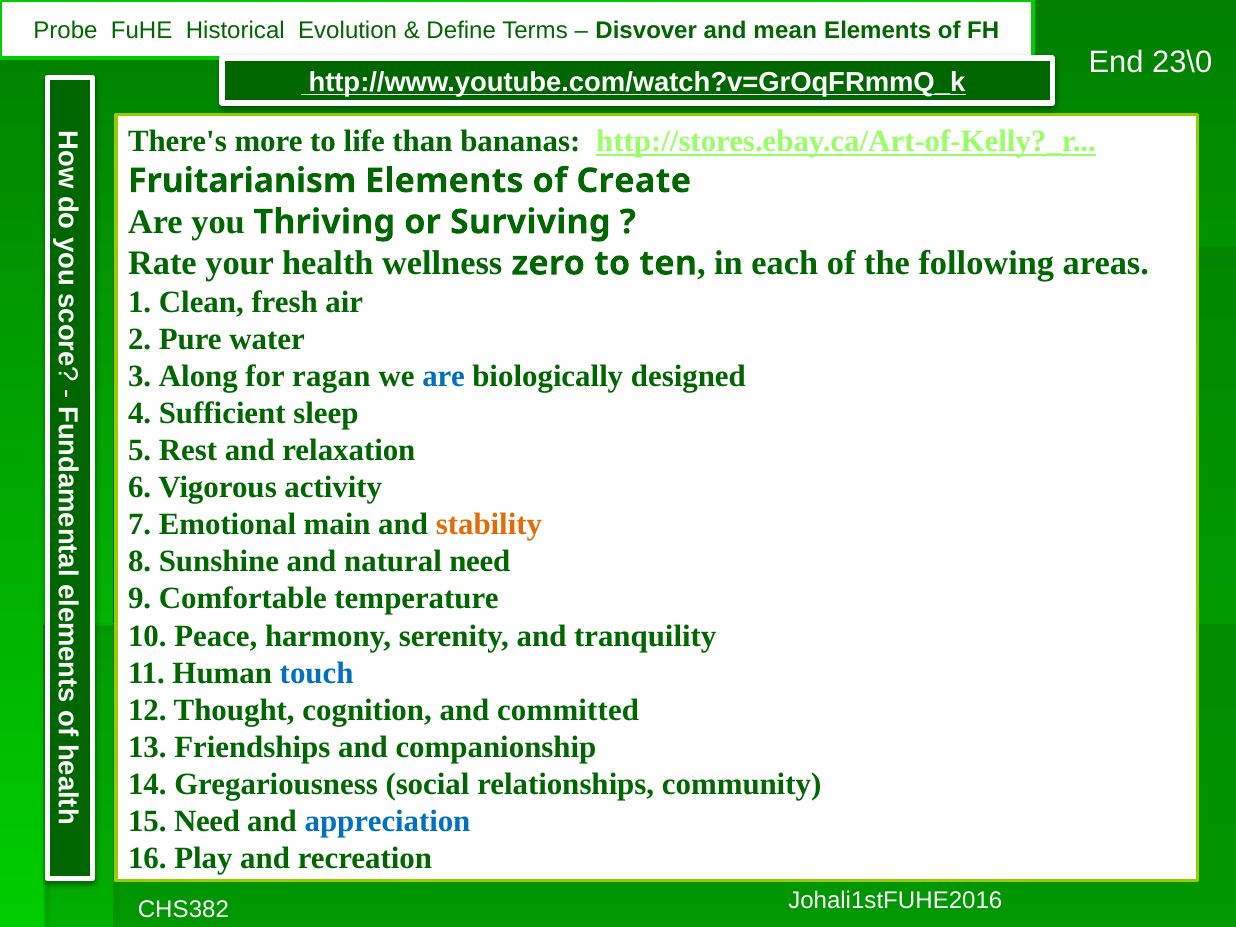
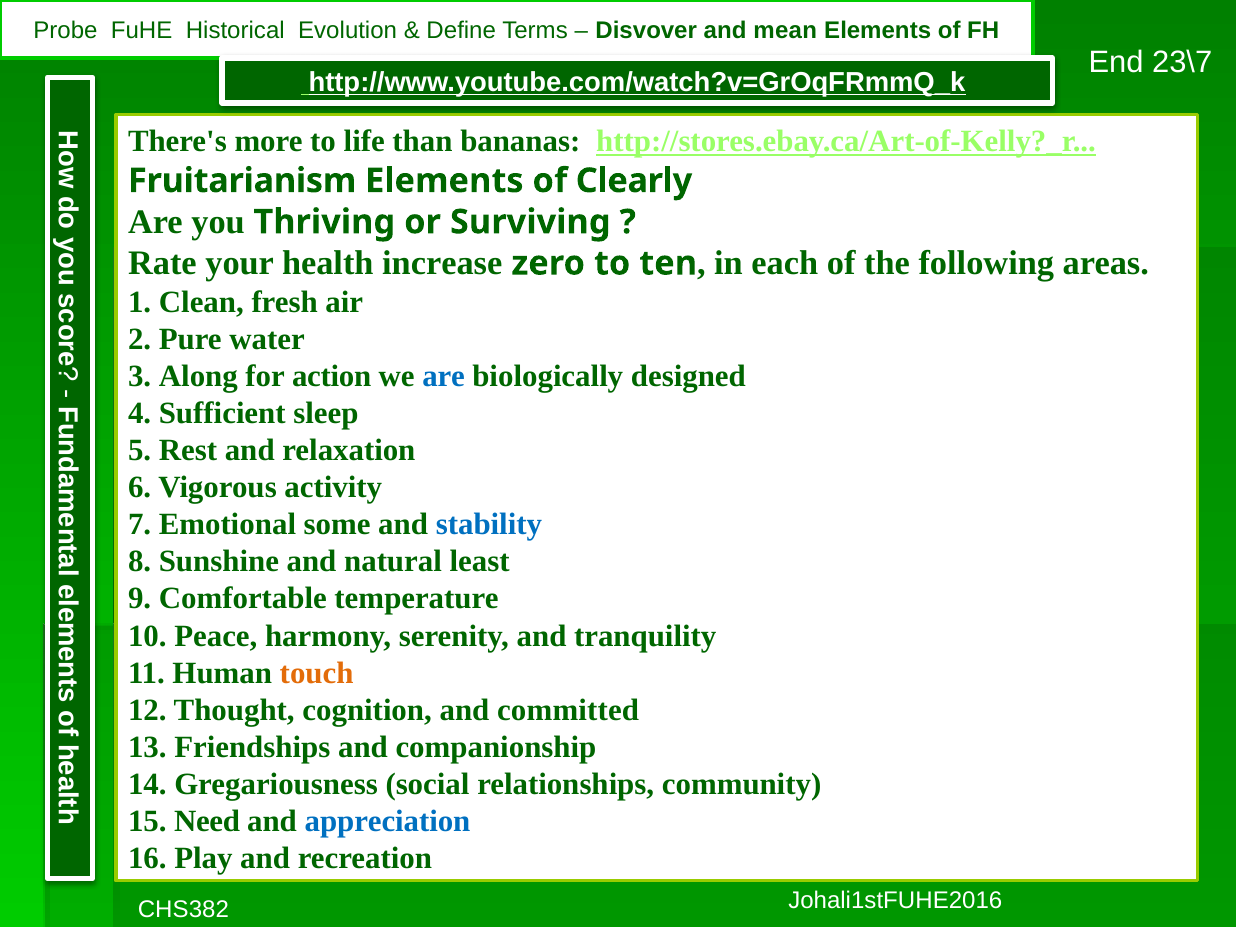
23\0: 23\0 -> 23\7 (1182, 62)
Create: Create -> Clearly (634, 181)
wellness: wellness -> increase (442, 263)
ragan: ragan -> action (332, 376)
main: main -> some (337, 525)
stability colour: orange -> blue (489, 525)
natural need: need -> least (480, 562)
touch colour: blue -> orange (317, 673)
